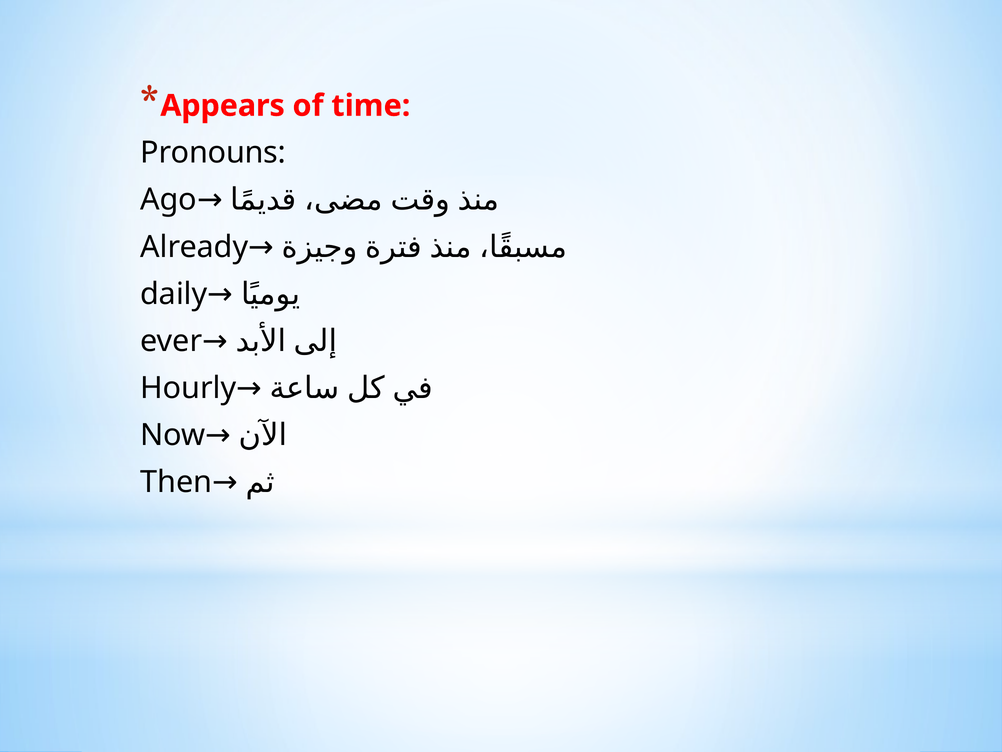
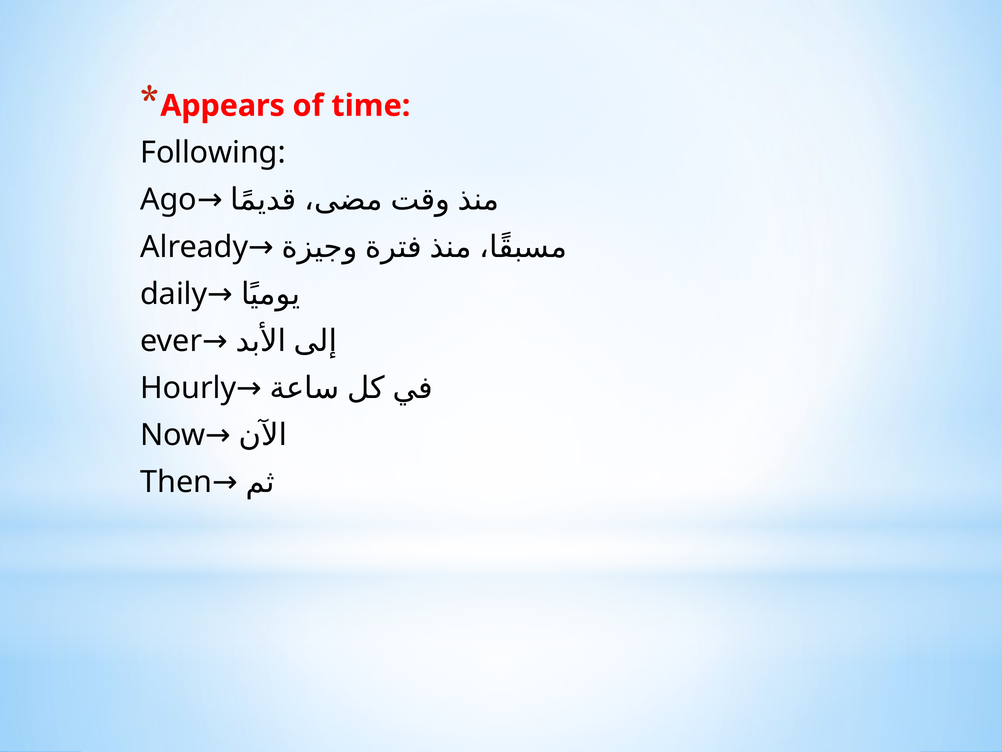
Pronouns: Pronouns -> Following (213, 153)
